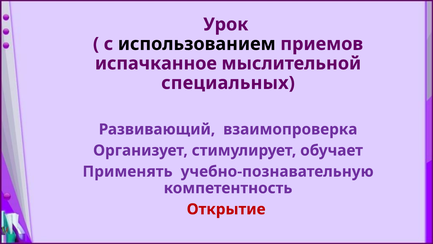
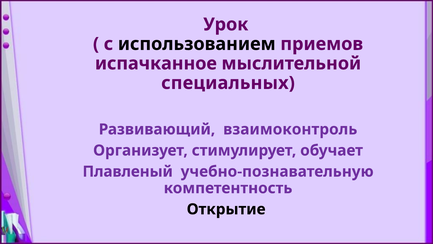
взаимопроверка: взаимопроверка -> взаимоконтроль (290, 129)
Применять: Применять -> Плавленый (128, 171)
Открытие colour: red -> black (226, 209)
